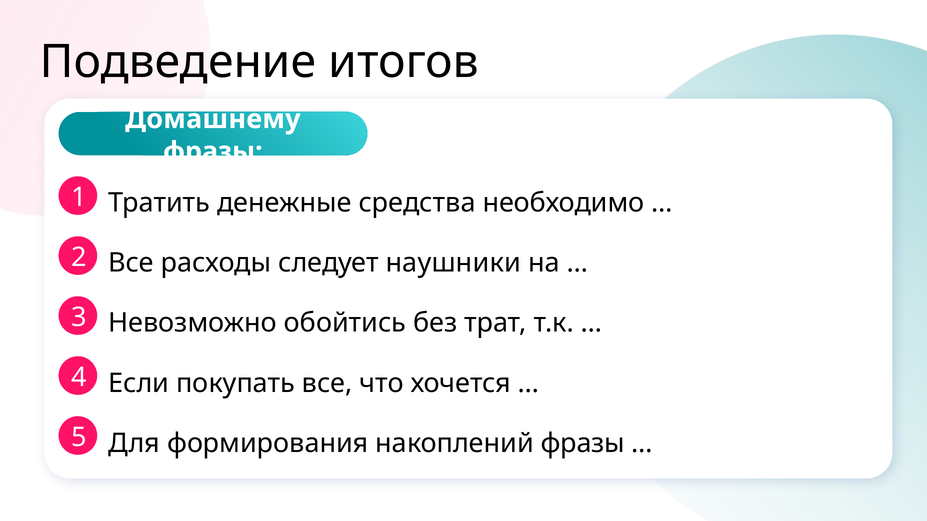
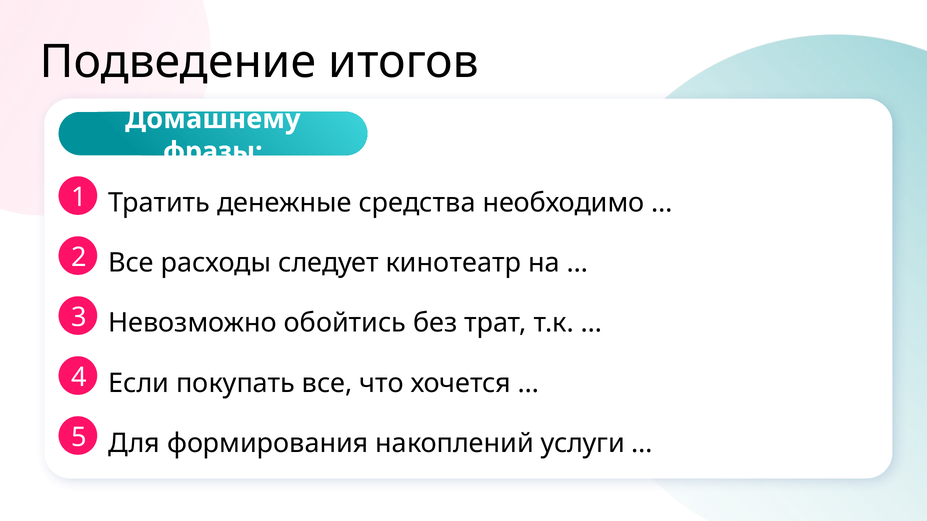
наушники: наушники -> кинотеатр (453, 263)
накоплений фразы: фразы -> услуги (583, 444)
